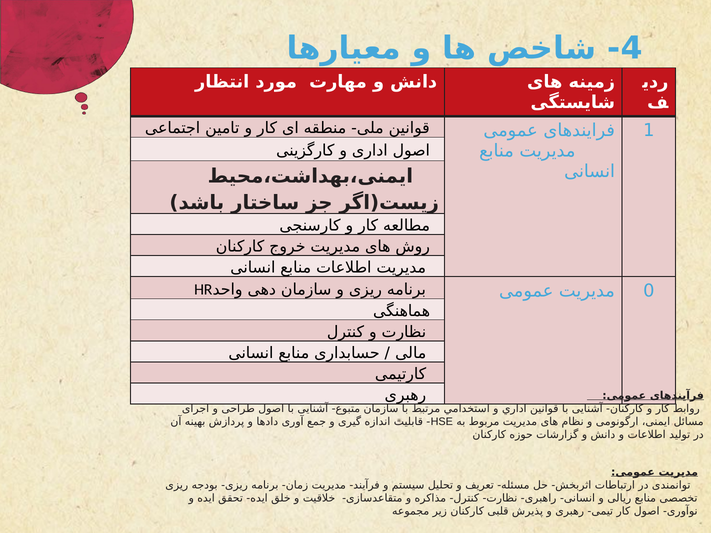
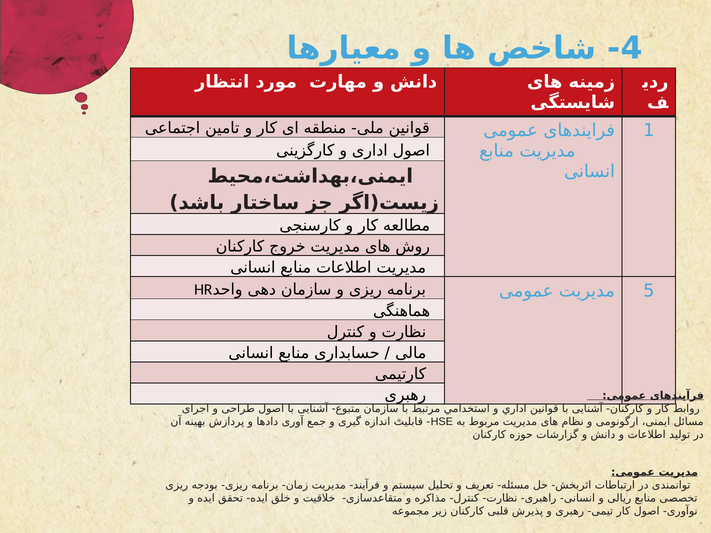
0: 0 -> 5 (649, 291)
